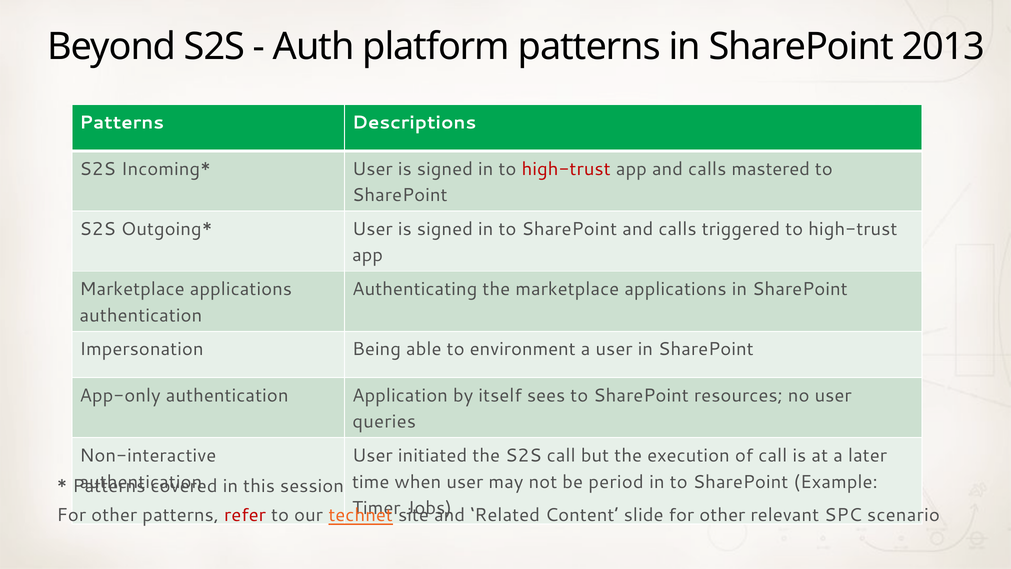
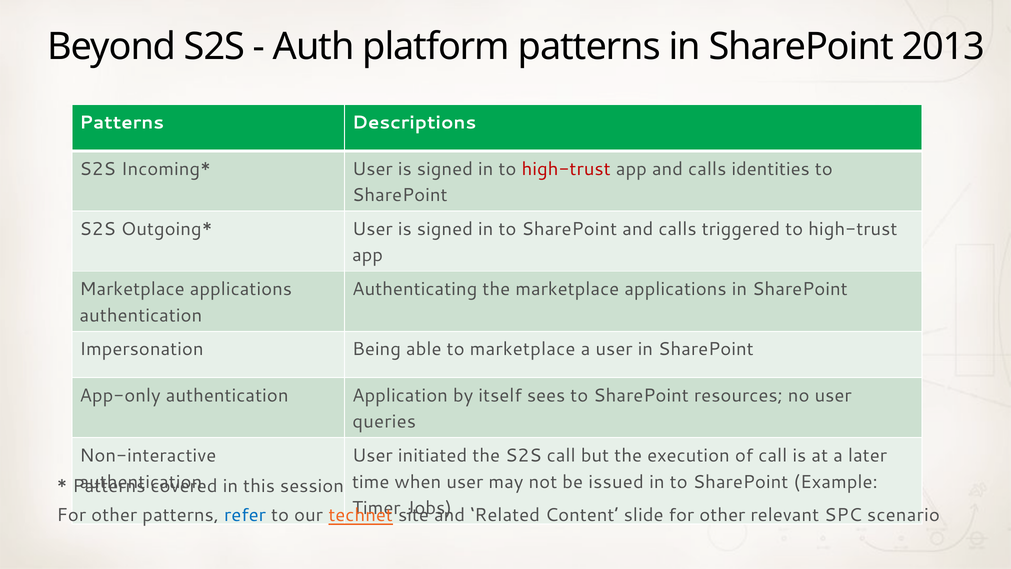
mastered: mastered -> identities (771, 169)
to environment: environment -> marketplace (523, 349)
period: period -> issued (616, 482)
refer colour: red -> blue (245, 515)
